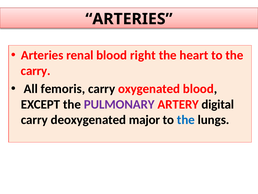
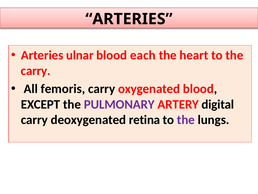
renal: renal -> ulnar (80, 55)
right: right -> each (143, 55)
major: major -> retina (144, 120)
the colour: blue -> purple (186, 120)
